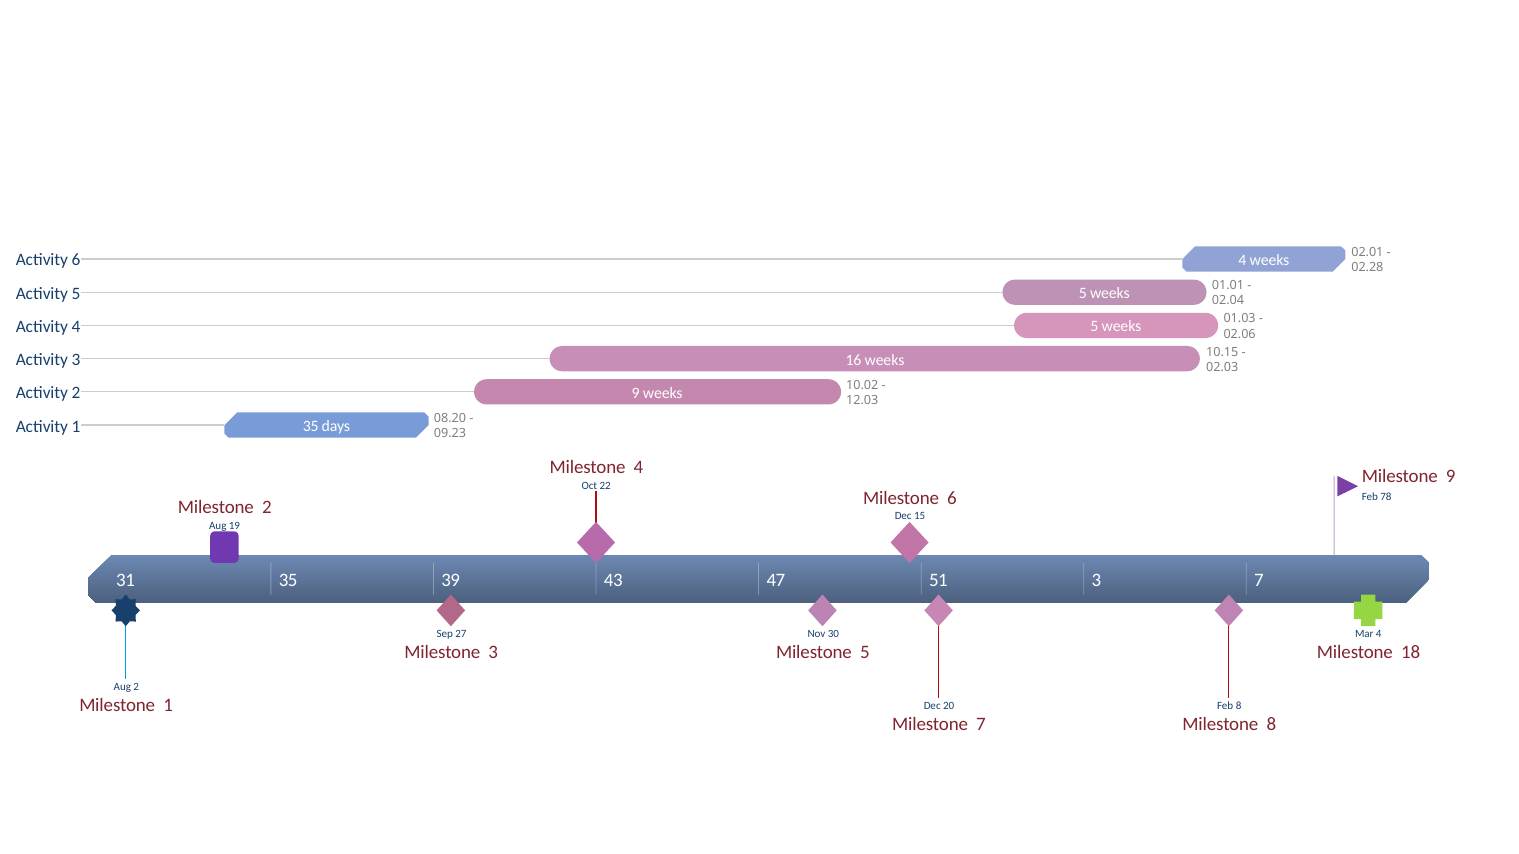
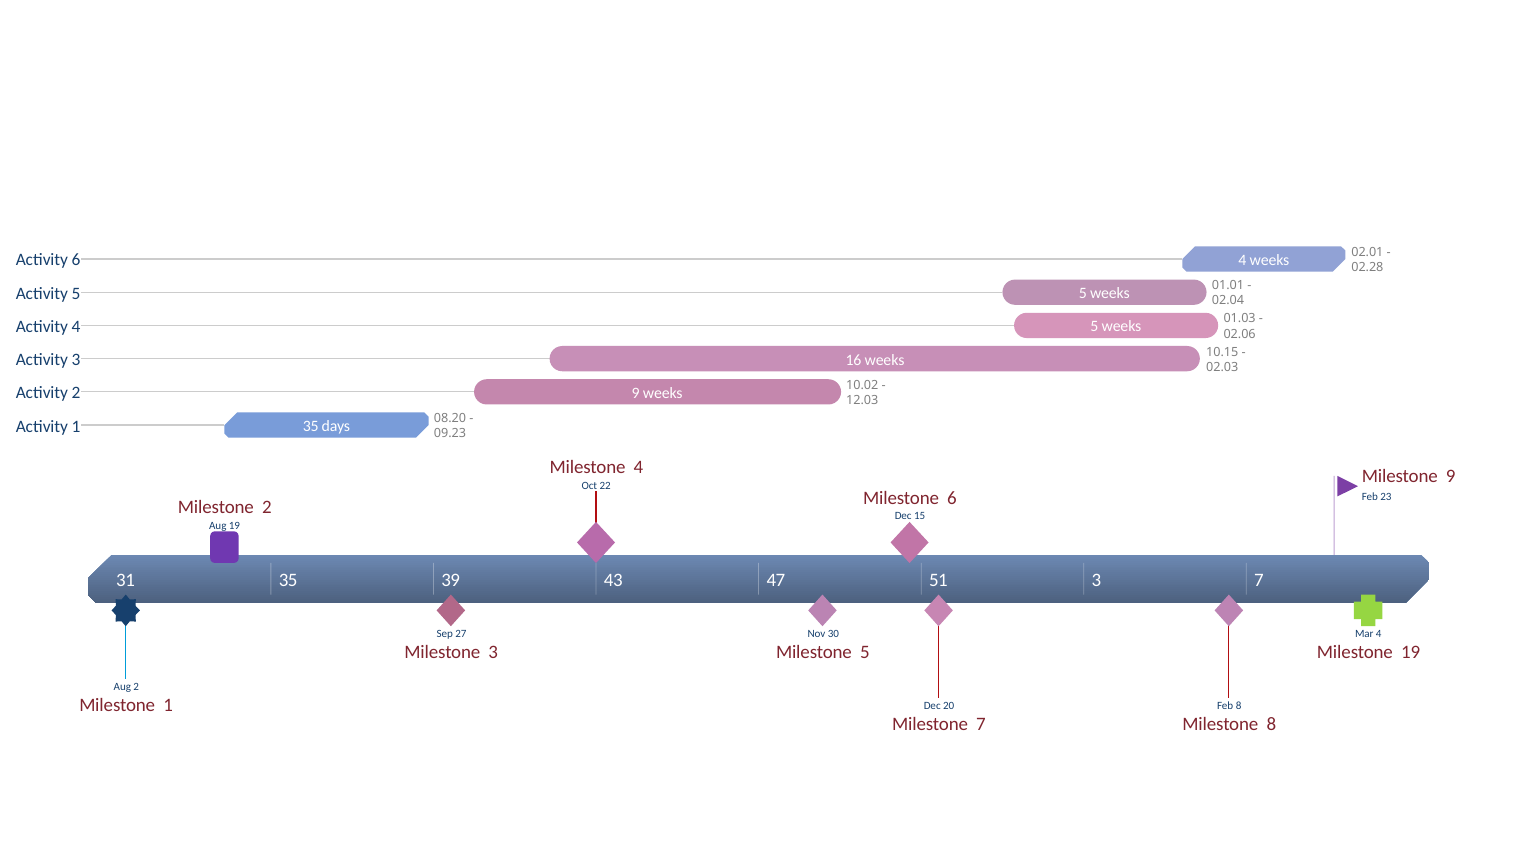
78: 78 -> 23 (1386, 497)
Milestone 18: 18 -> 19 (1411, 653)
